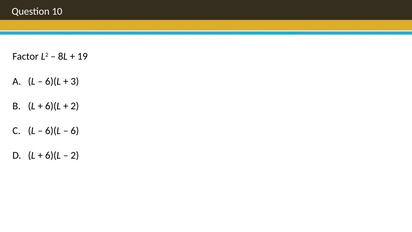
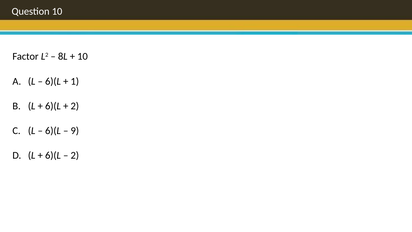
19: 19 -> 10 (83, 57)
3: 3 -> 1 (75, 81)
6: 6 -> 9 (75, 131)
